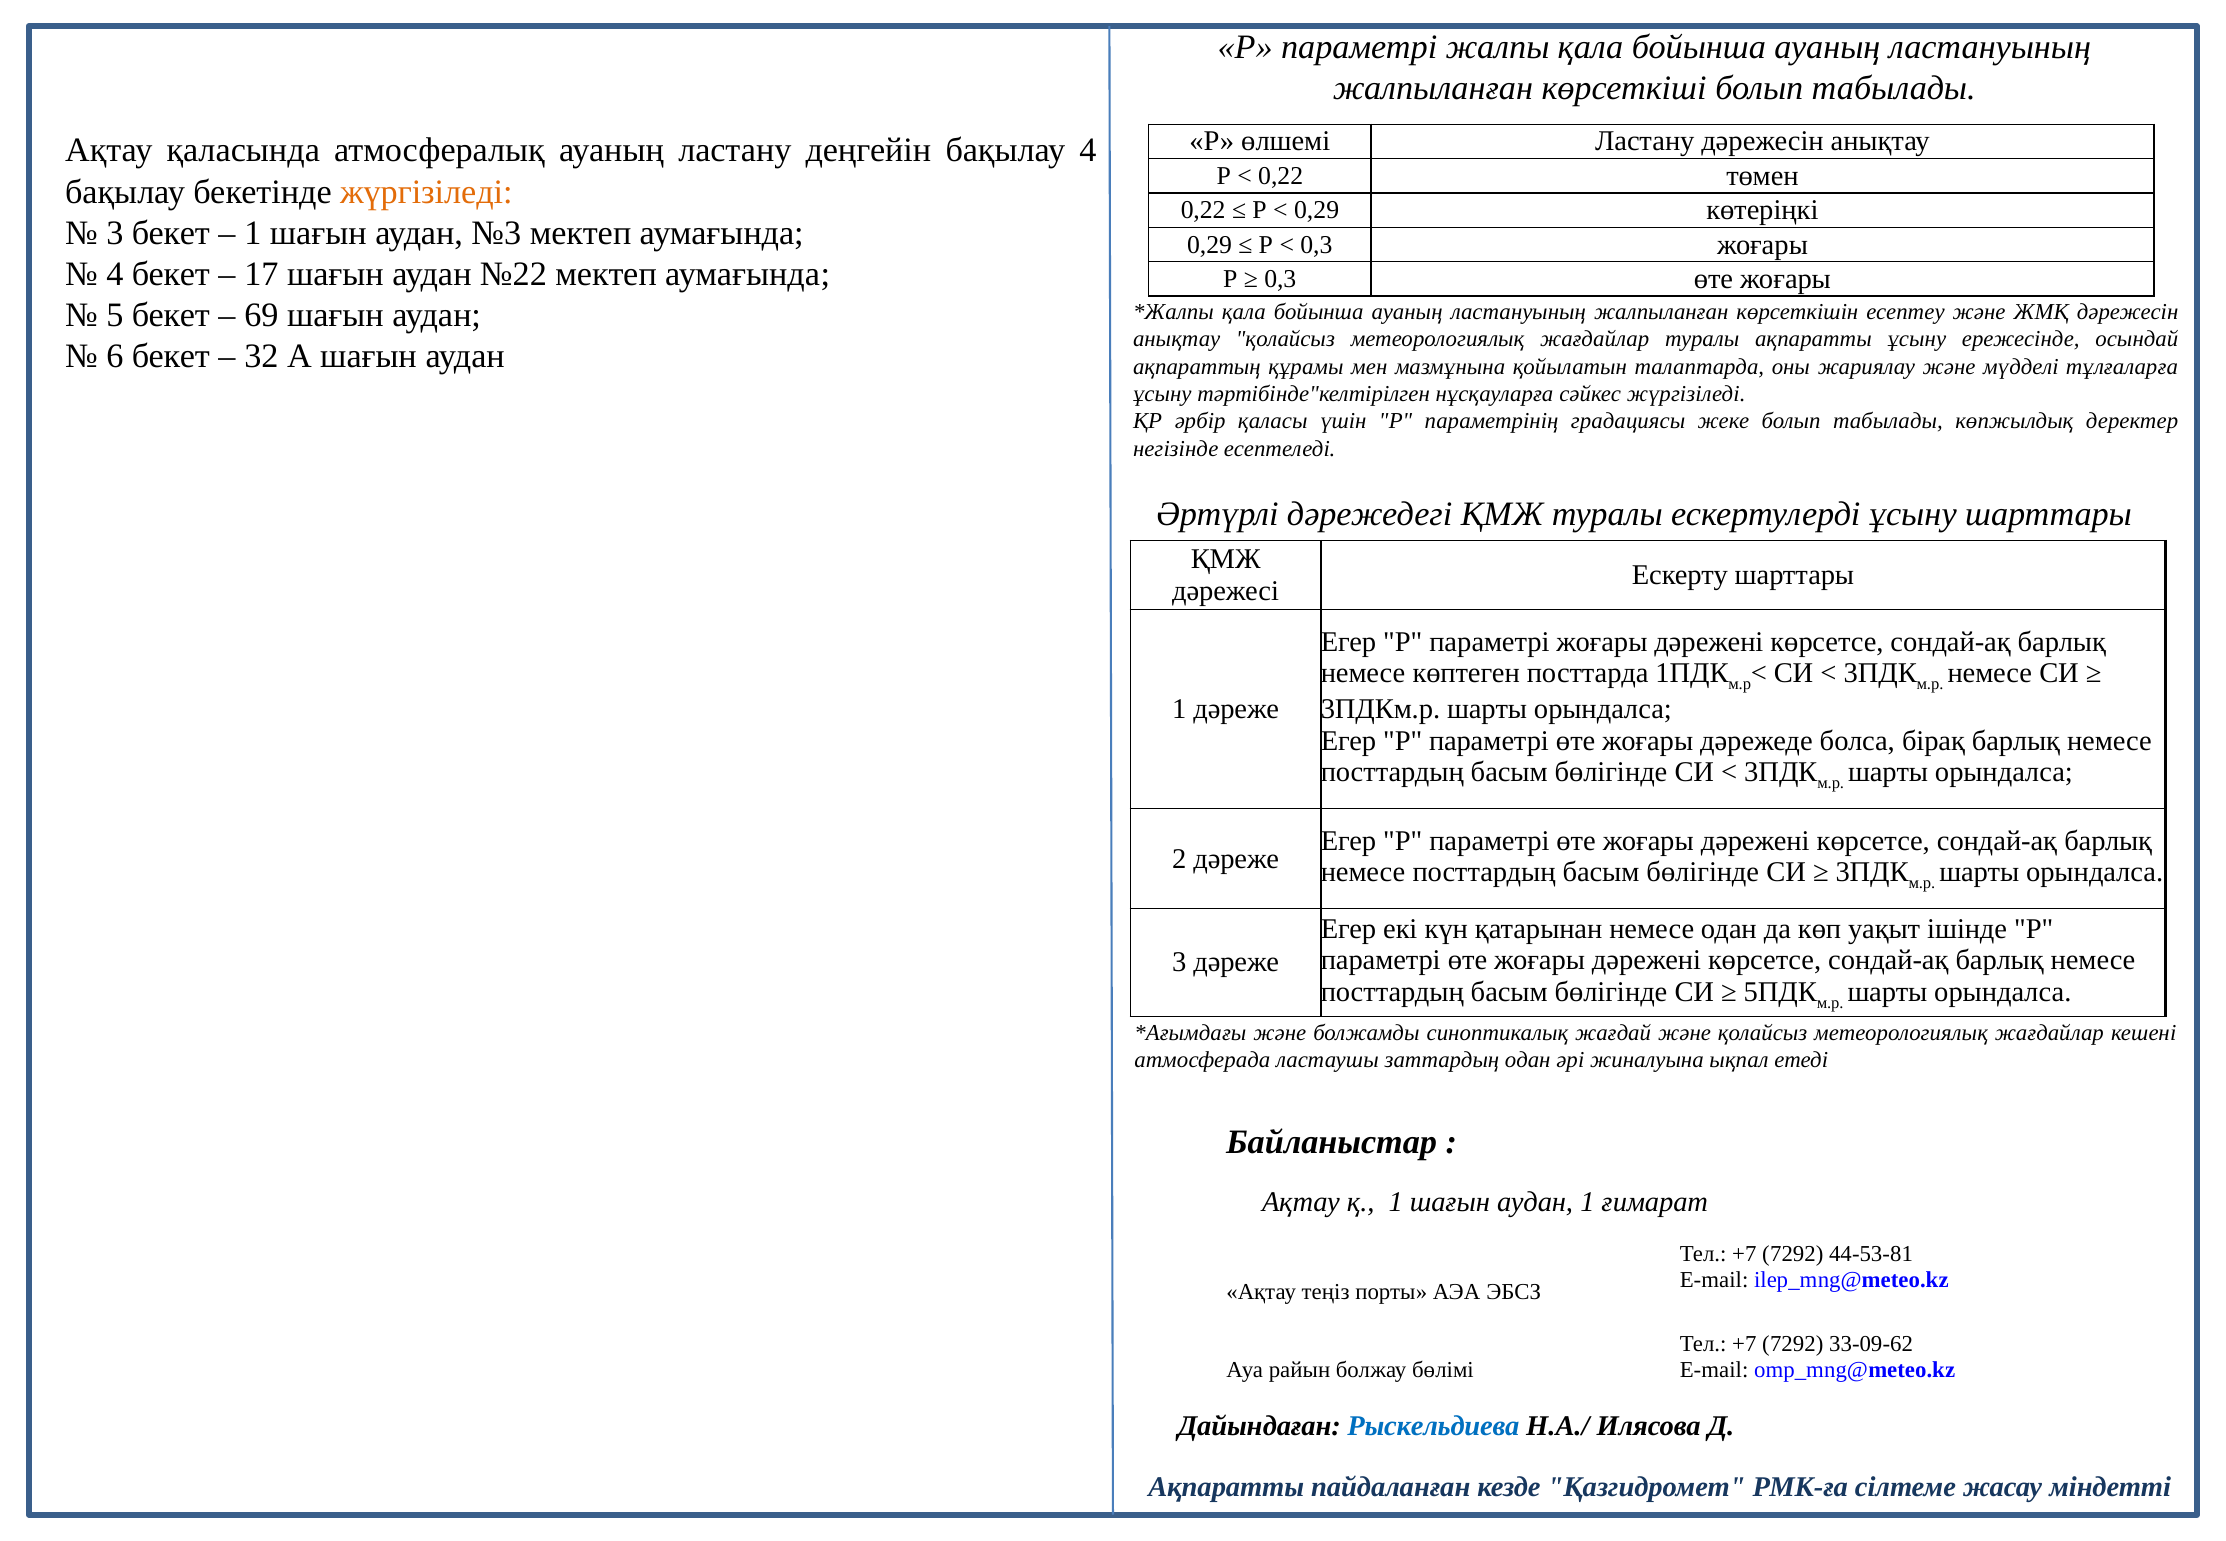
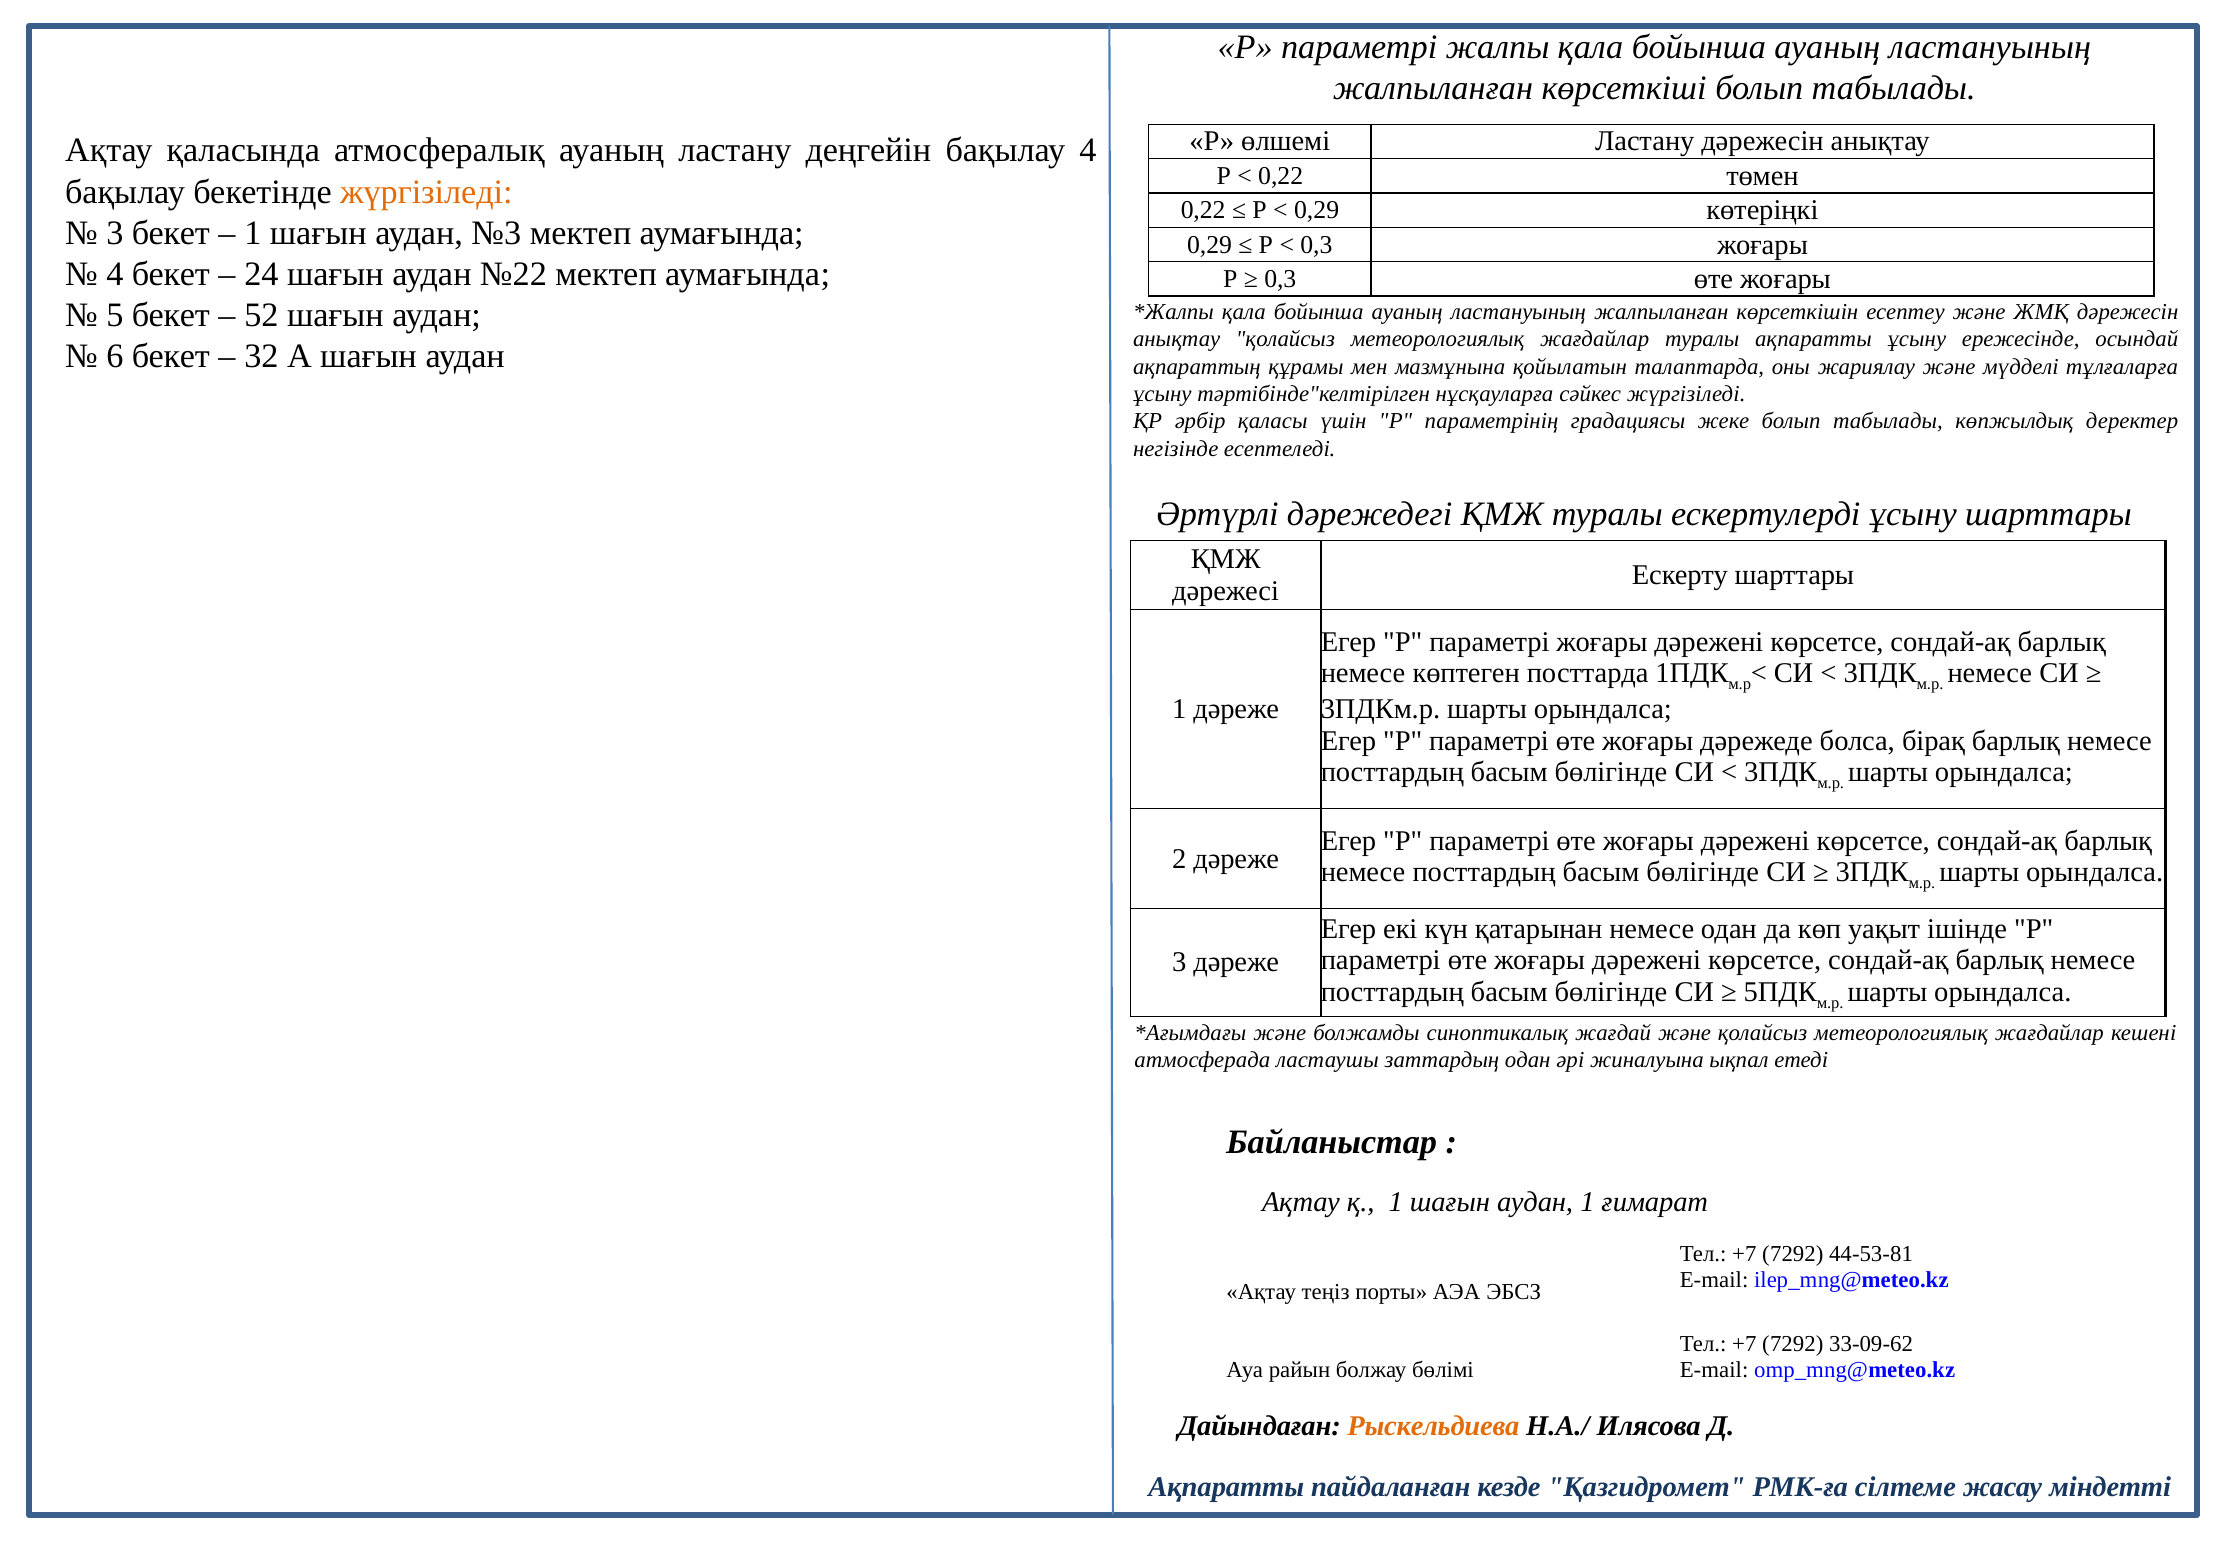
17: 17 -> 24 (261, 274)
69: 69 -> 52 (261, 315)
Рыскельдиева colour: blue -> orange (1433, 1427)
